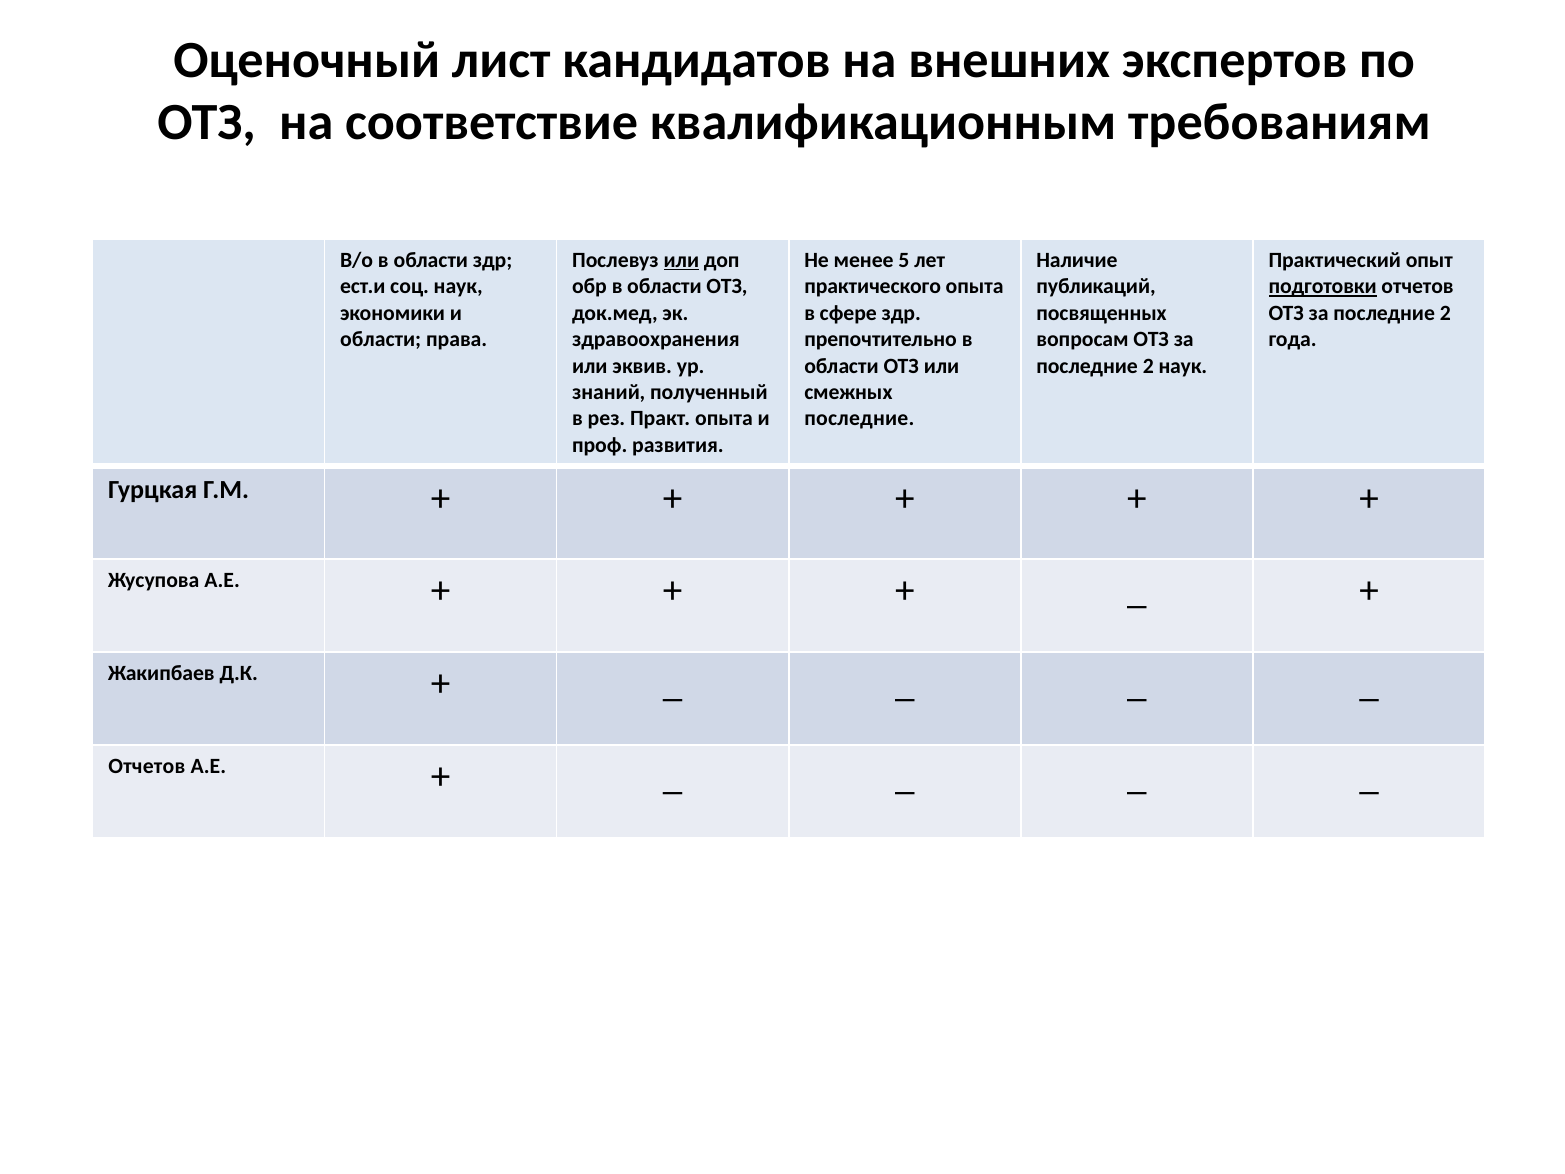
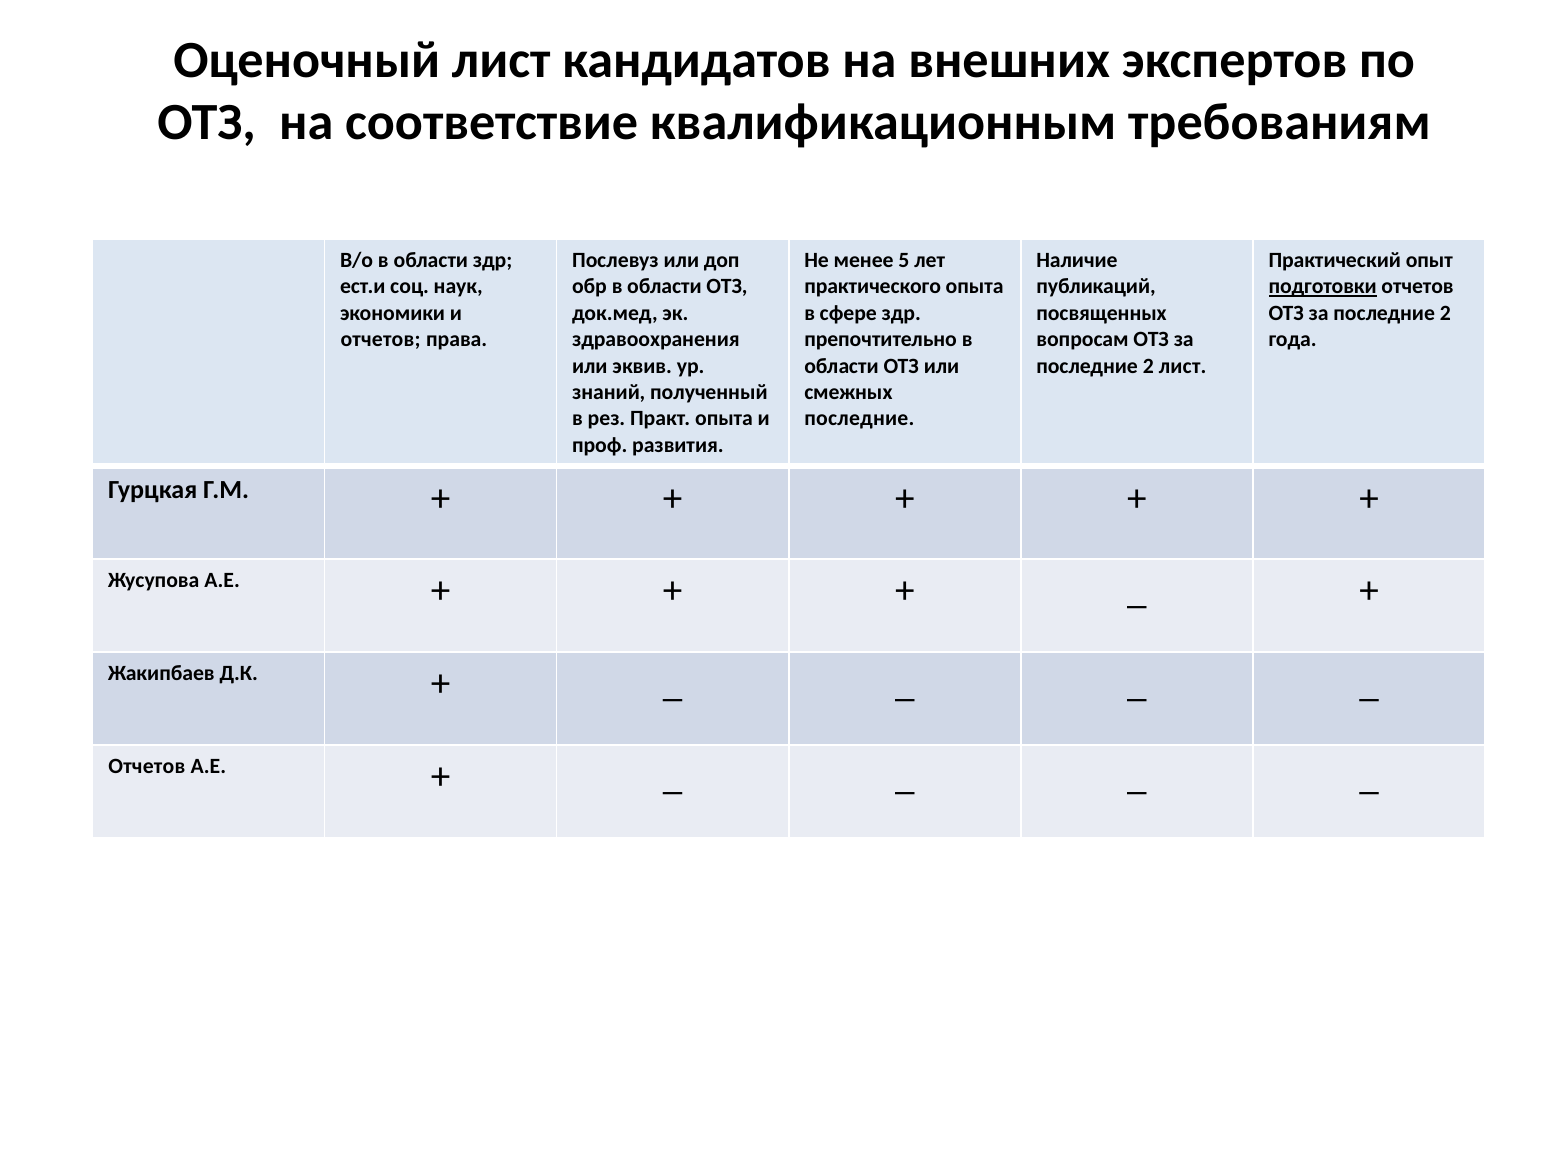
или underline: present -> none (681, 260)
области: области -> отчетов (381, 339)
2 наук: наук -> лист (1183, 366)
